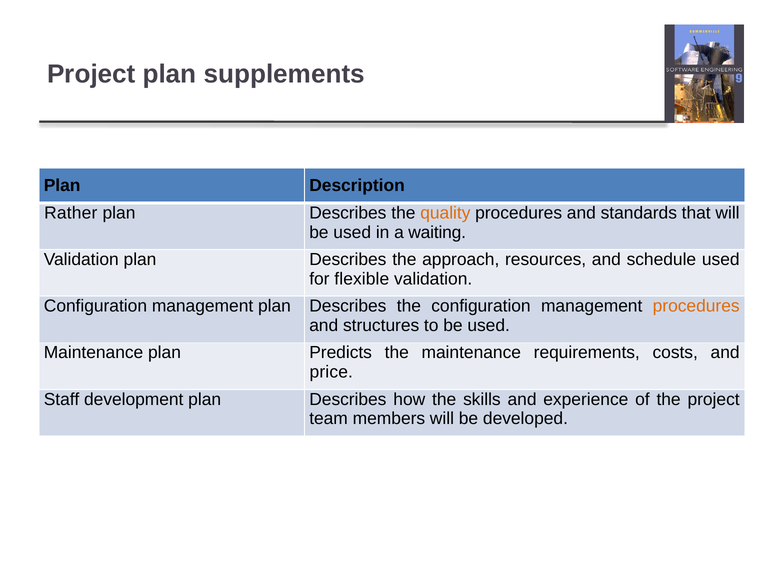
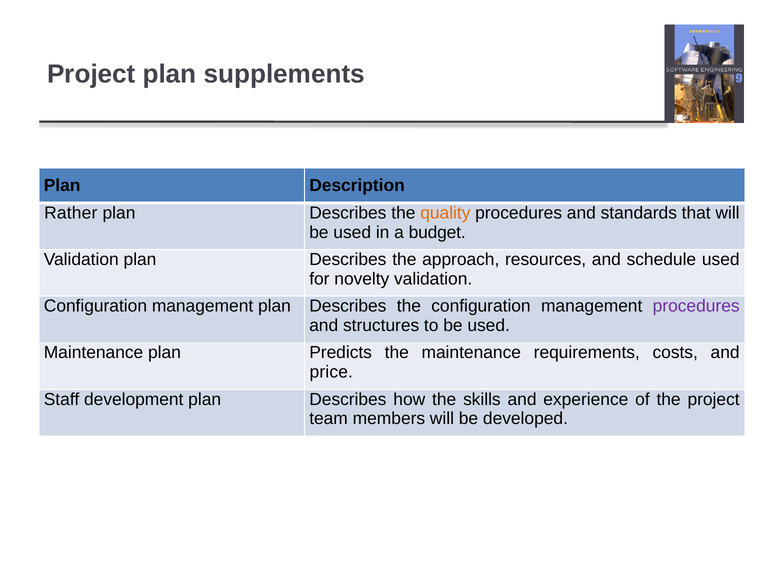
waiting: waiting -> budget (437, 232)
flexible: flexible -> novelty (362, 279)
procedures colour: orange -> purple (696, 306)
